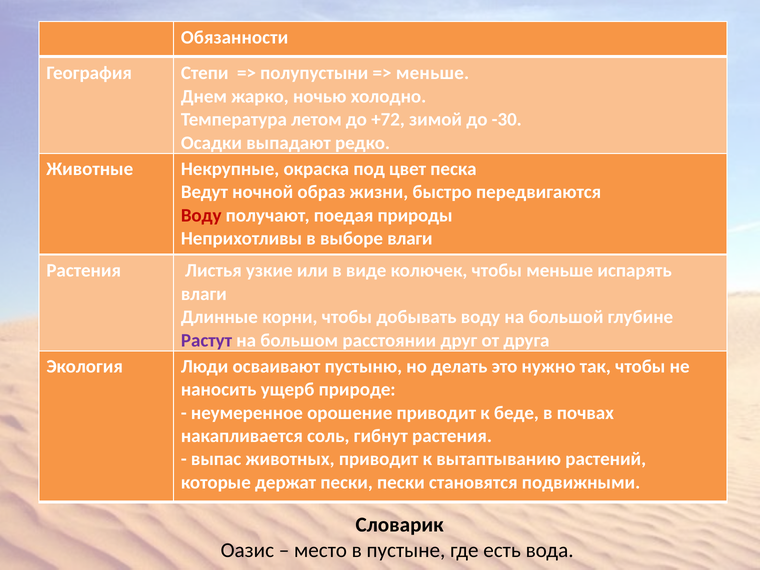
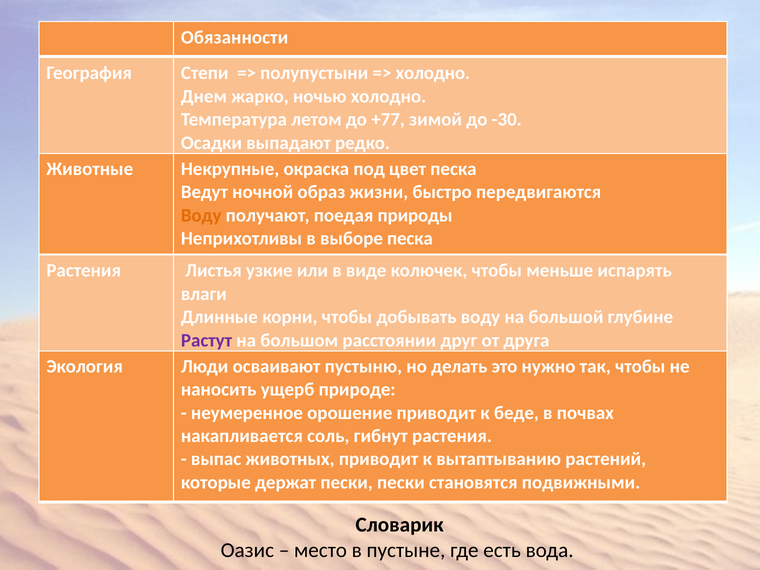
меньше: меньше -> холодно (433, 73)
+72: +72 -> +77 (388, 120)
Воду colour: red -> orange (201, 215)
выборе влаги: влаги -> песка (410, 239)
